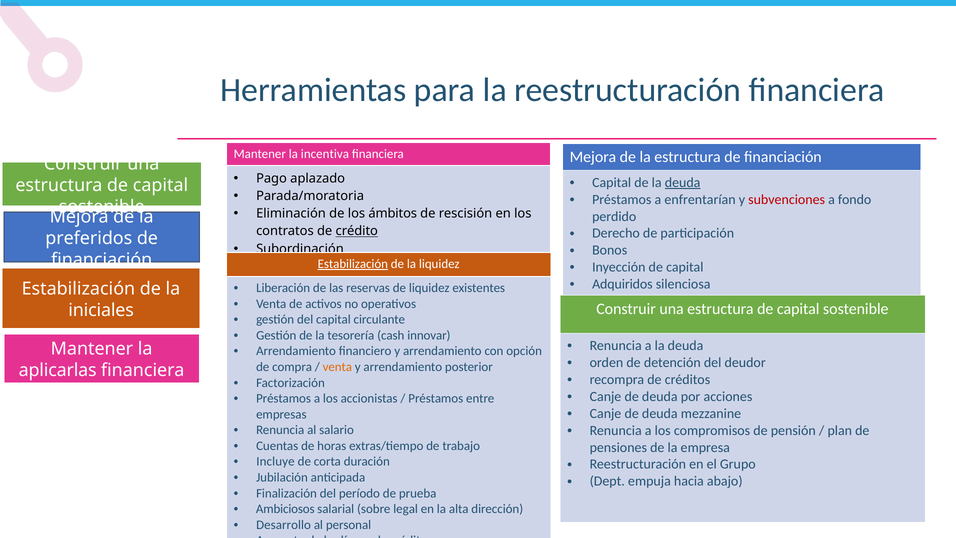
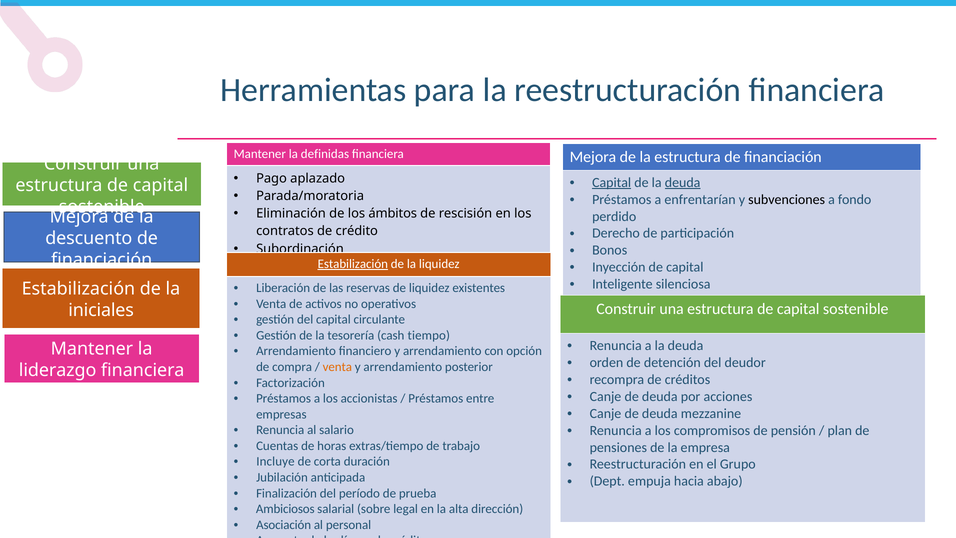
incentiva: incentiva -> definidas (325, 154)
Capital underline: none -> present (612, 182)
subvenciones colour: red -> black (787, 199)
crédito underline: present -> none (357, 231)
preferidos: preferidos -> descuento (89, 238)
Adquiridos: Adquiridos -> Inteligente (622, 284)
innovar: innovar -> tiempo (429, 335)
aplicarlas: aplicarlas -> liderazgo (58, 370)
Desarrollo: Desarrollo -> Asociación (284, 525)
